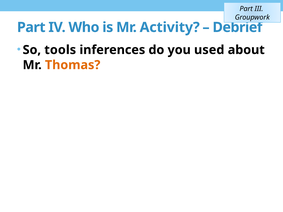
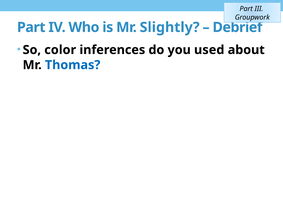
Activity: Activity -> Slightly (170, 27)
tools: tools -> color (60, 50)
Thomas colour: orange -> blue (73, 65)
